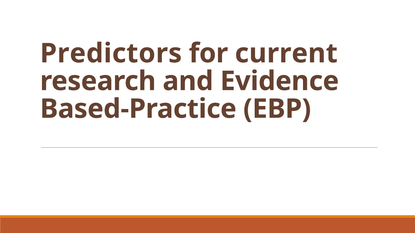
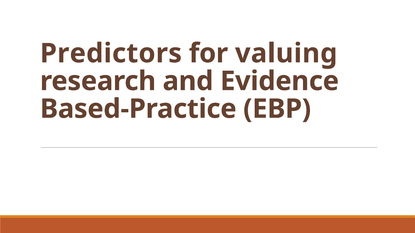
current: current -> valuing (286, 53)
